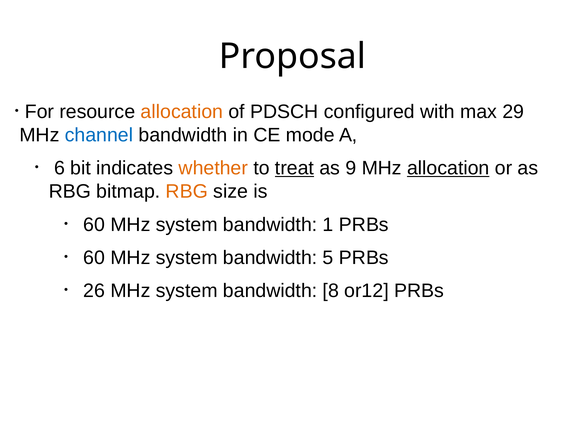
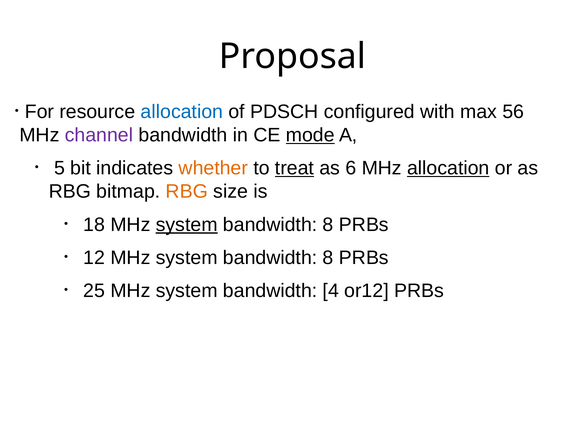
allocation colour: orange -> blue (182, 112)
29: 29 -> 56 (513, 112)
channel colour: blue -> purple (99, 135)
mode underline: none -> present (310, 135)
6: 6 -> 5 (59, 168)
9: 9 -> 6 (351, 168)
60: 60 -> 18 (94, 225)
system underline: none -> present (187, 225)
1: 1 -> 8 (328, 225)
60: 60 -> 12 (94, 258)
5: 5 -> 8 (328, 258)
26: 26 -> 25 (94, 291)
8: 8 -> 4 (331, 291)
